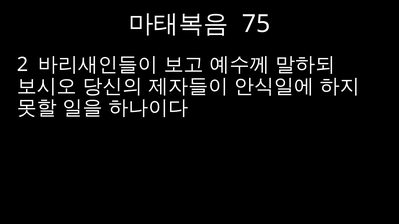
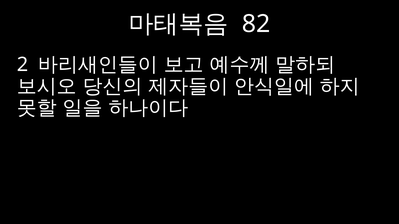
75: 75 -> 82 (256, 24)
